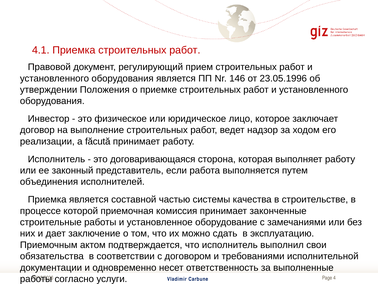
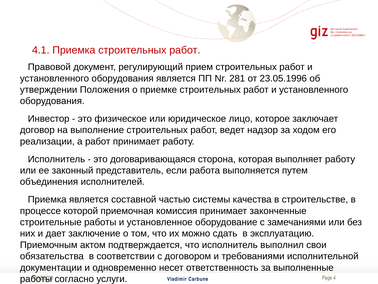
146: 146 -> 281 (237, 78)
а făcută: făcută -> работ (98, 141)
